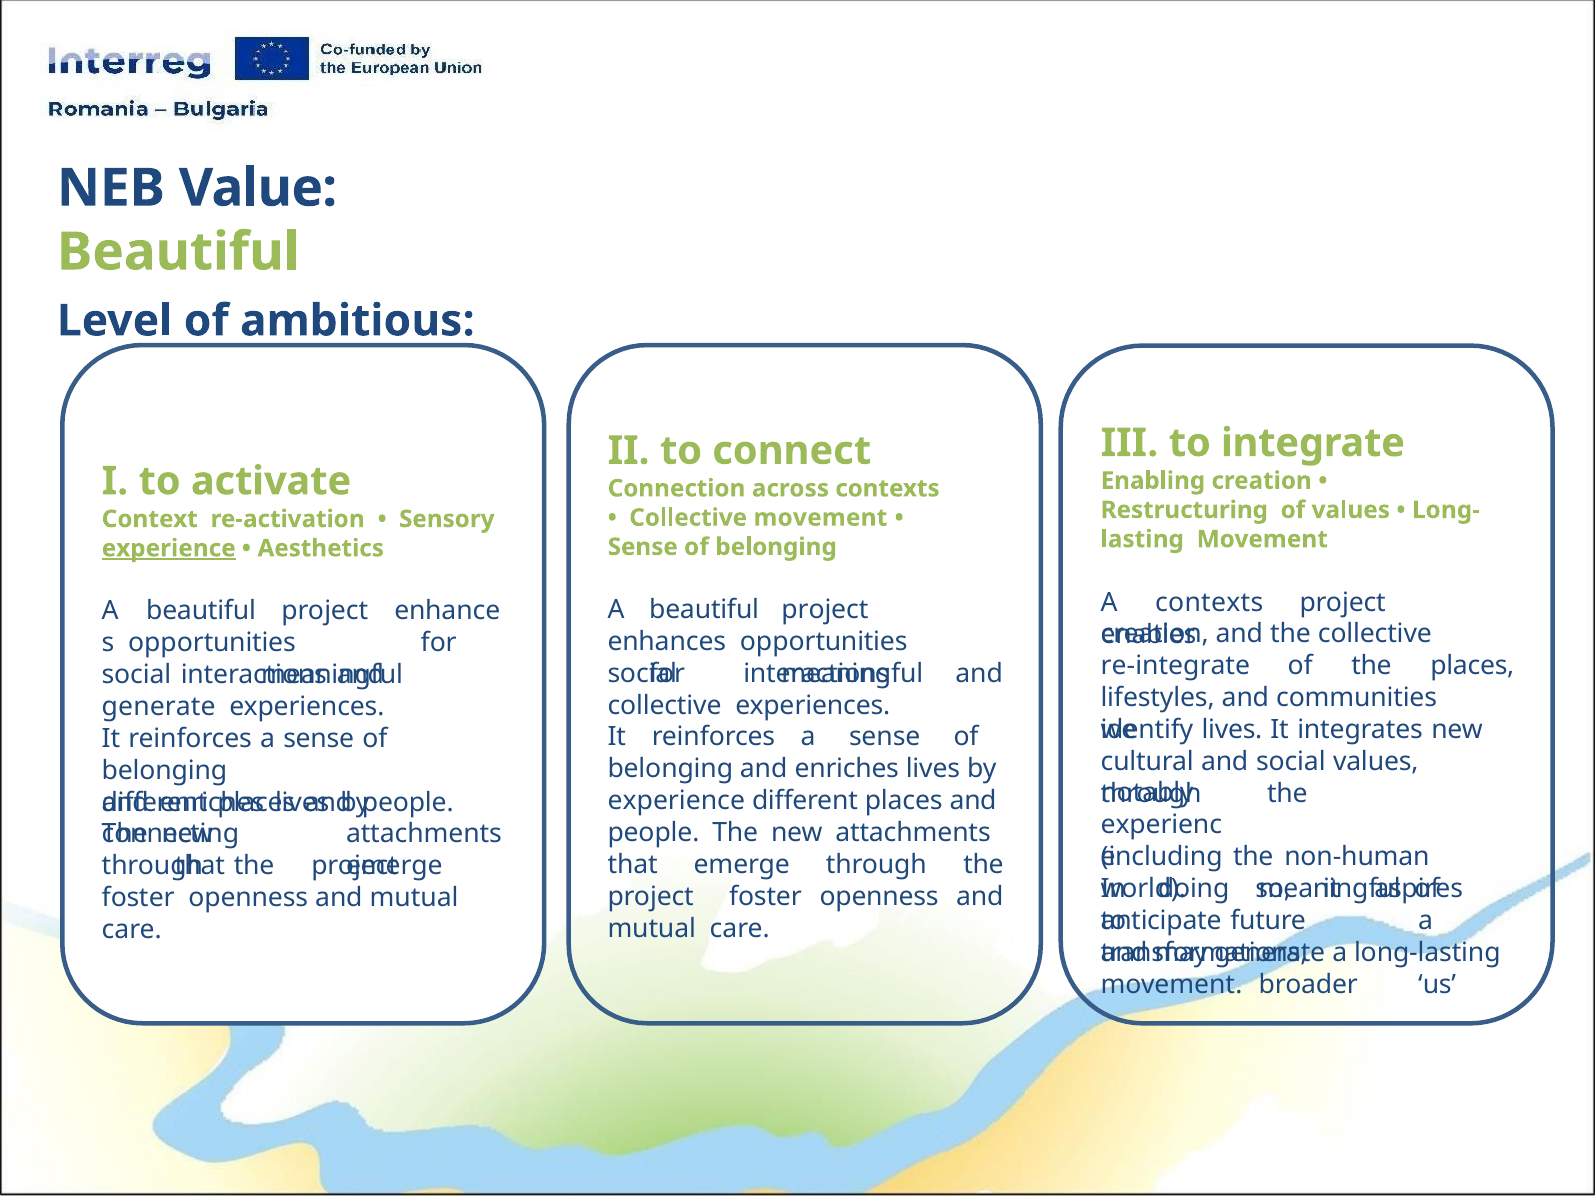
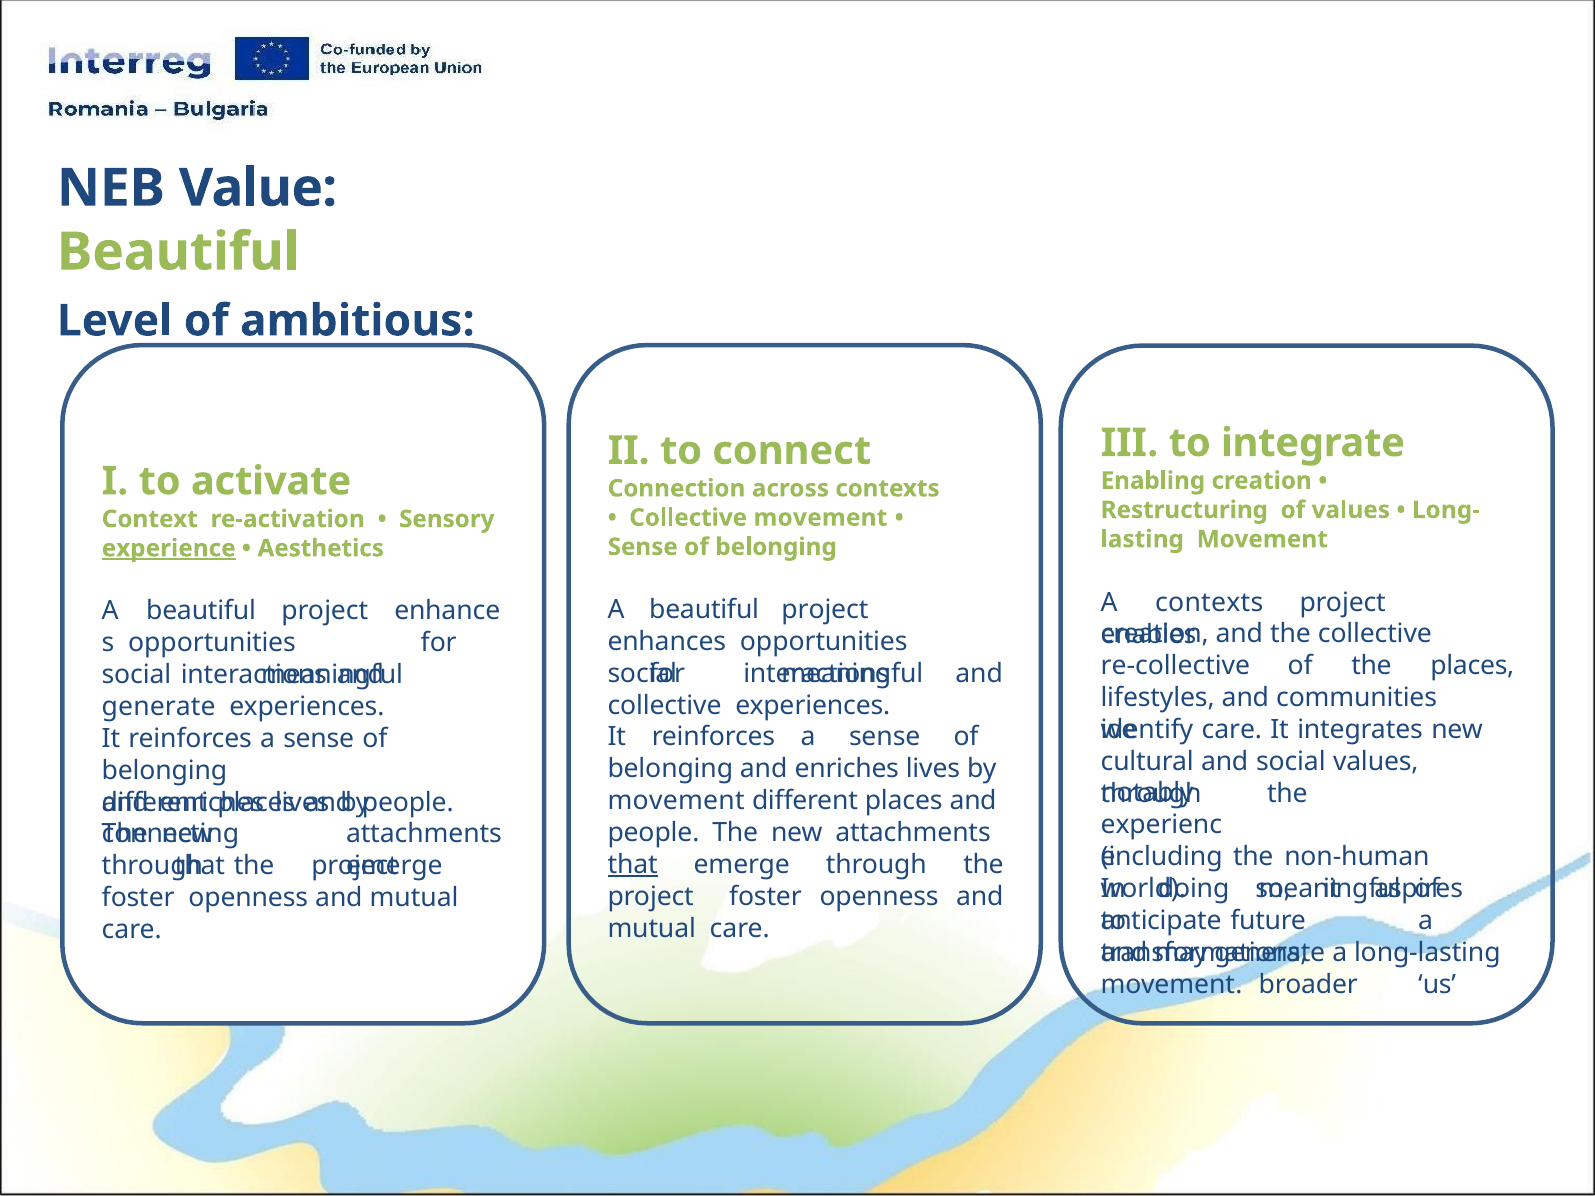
re-integrate: re-integrate -> re-collective (1175, 666)
lives: lives -> care (1232, 730)
experience: experience -> movement (676, 801)
that underline: none -> present (633, 865)
